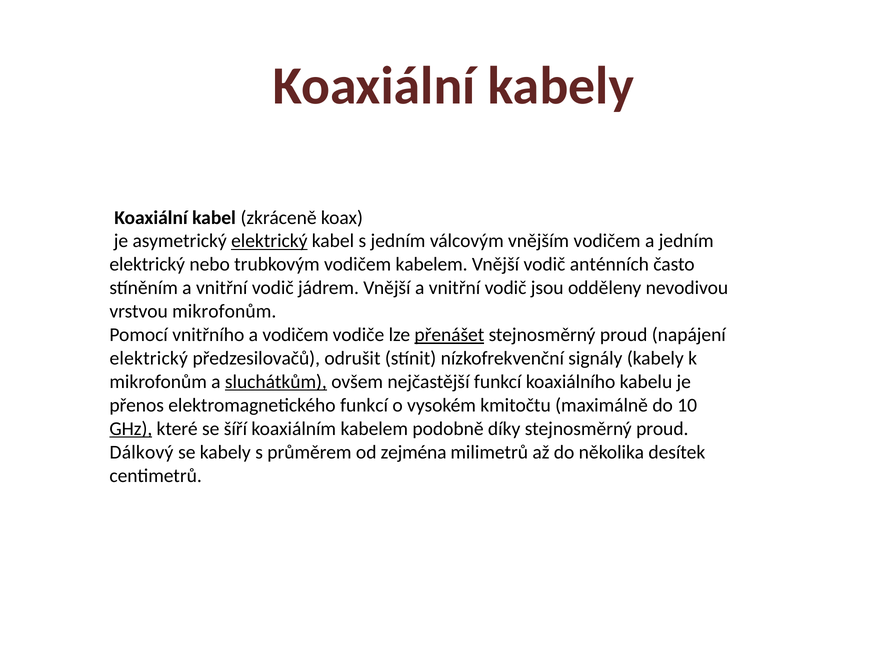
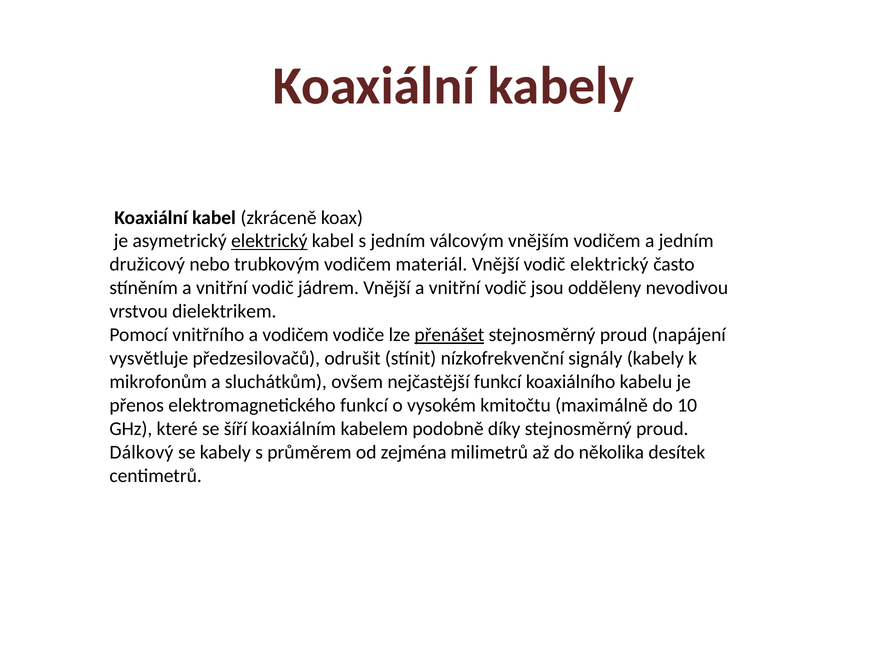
elektrický: elektrický -> družicový (147, 264)
vodičem kabelem: kabelem -> materiál (431, 264)
vodič anténních: anténních -> elektrický (609, 264)
vrstvou mikrofonům: mikrofonům -> dielektrikem (224, 311)
elektrický: elektrický -> vysvětluje (149, 358)
sluchátkům underline: present -> none (276, 382)
GHz underline: present -> none (131, 429)
